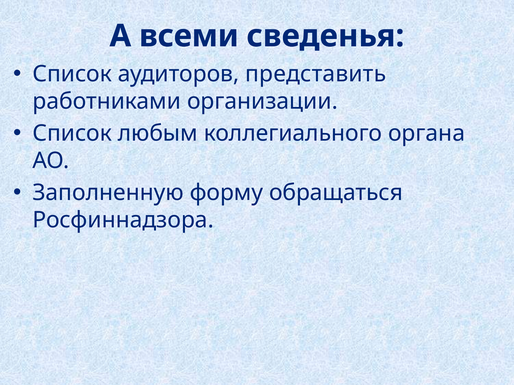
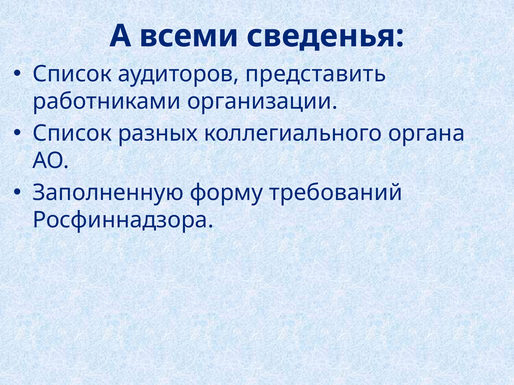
любым: любым -> разных (158, 134)
обращаться: обращаться -> требований (336, 193)
